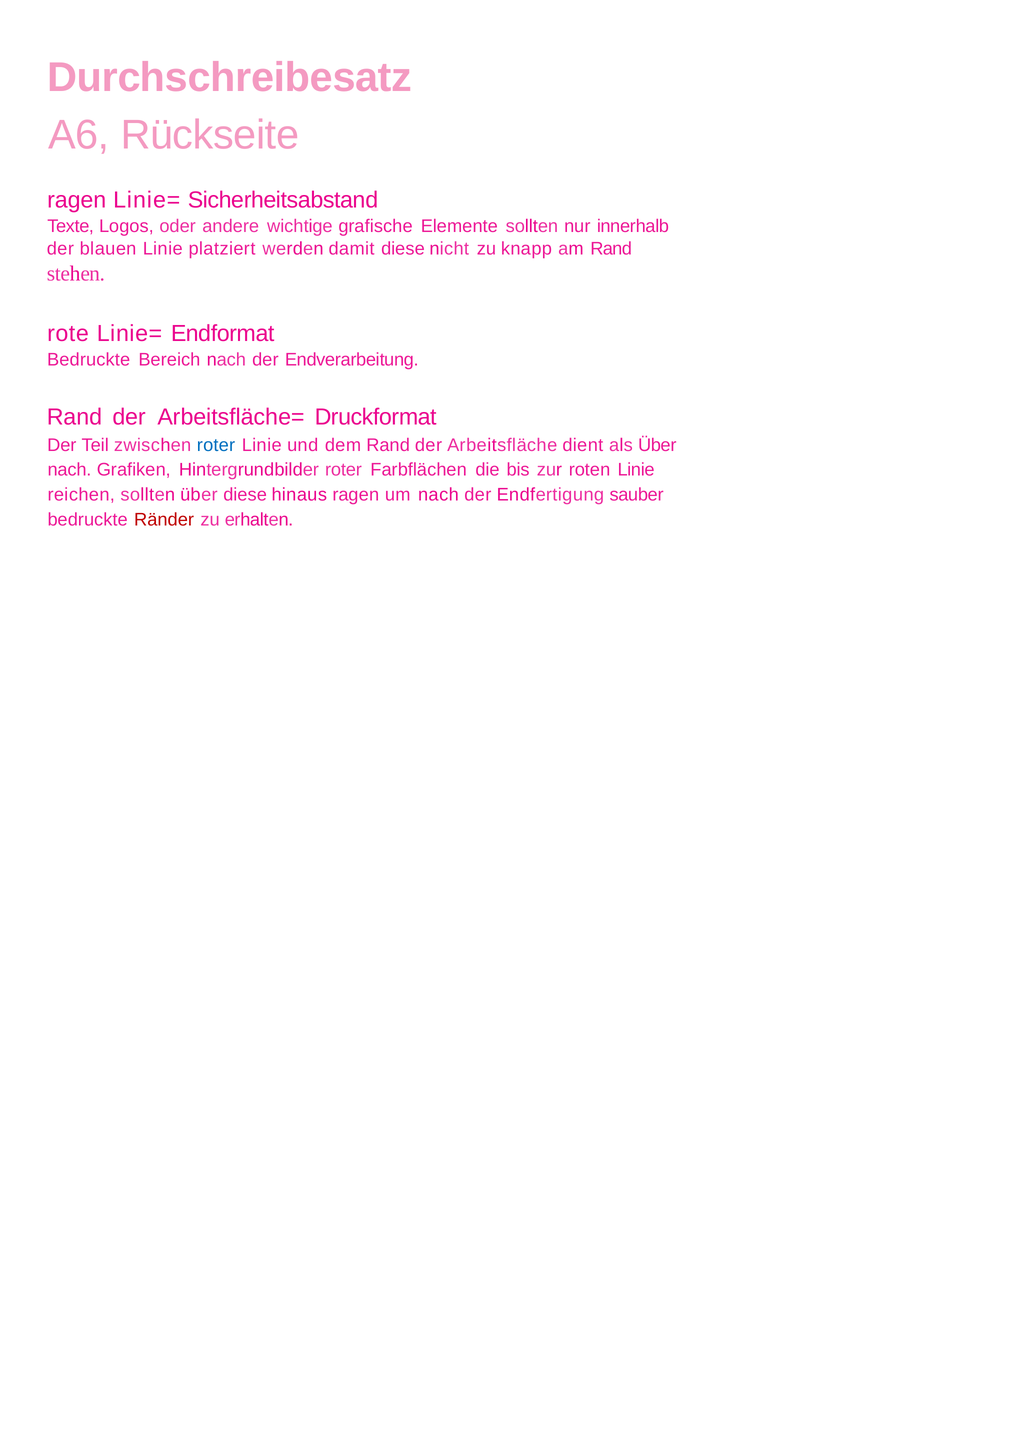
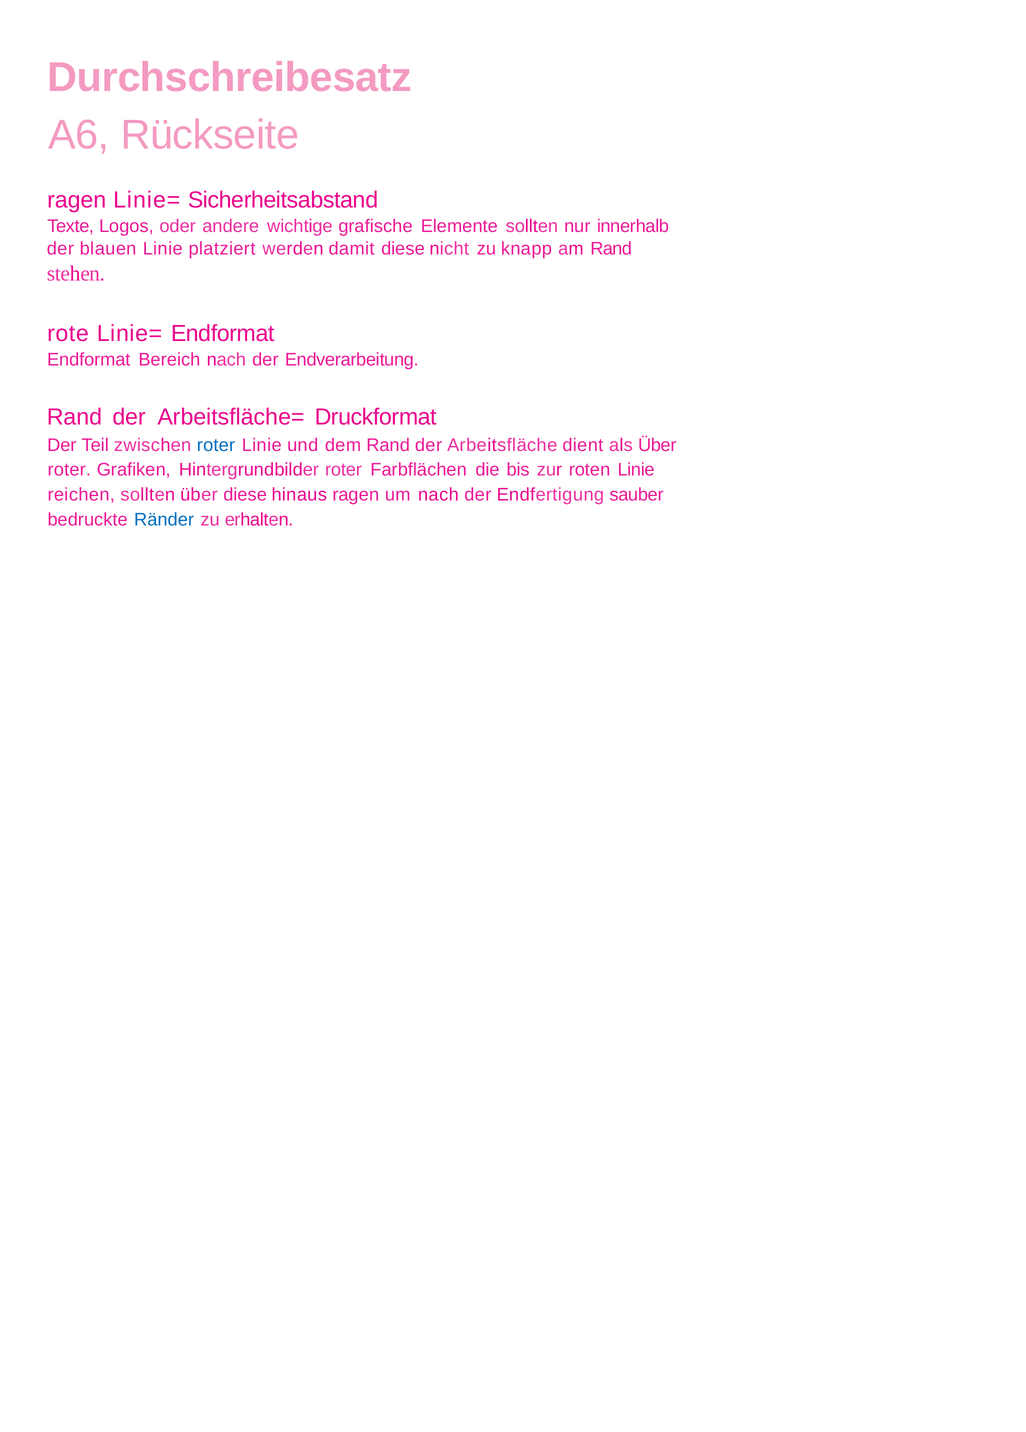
Bedruckte: Bedruckte -> Endformat (89, 360)
nach: nach -> roter (69, 470)
Ränder colour: red -> blue (164, 520)
